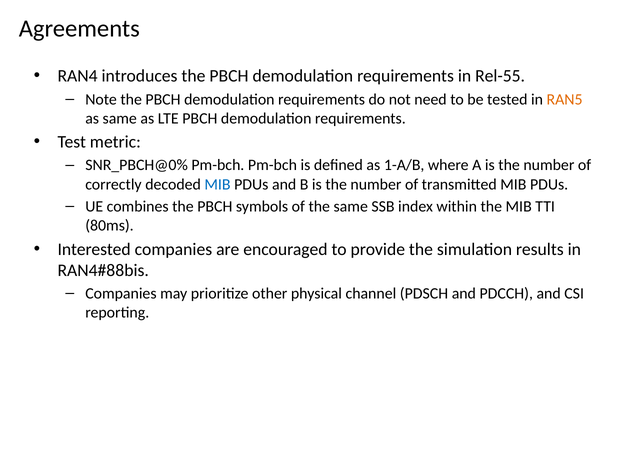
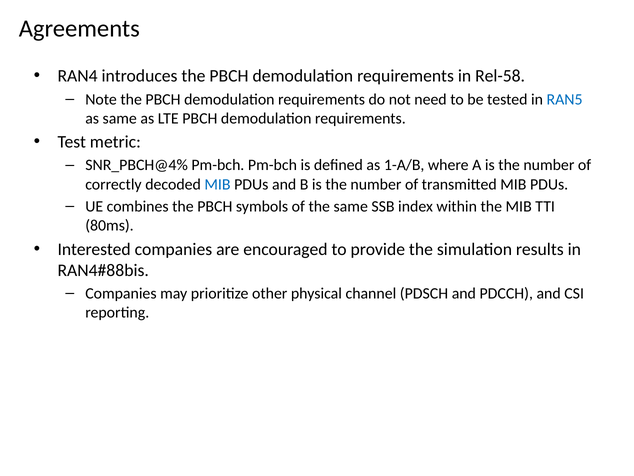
Rel-55: Rel-55 -> Rel-58 (500, 76)
RAN5 colour: orange -> blue (565, 99)
SNR_PBCH@0%: SNR_PBCH@0% -> SNR_PBCH@4% (137, 165)
